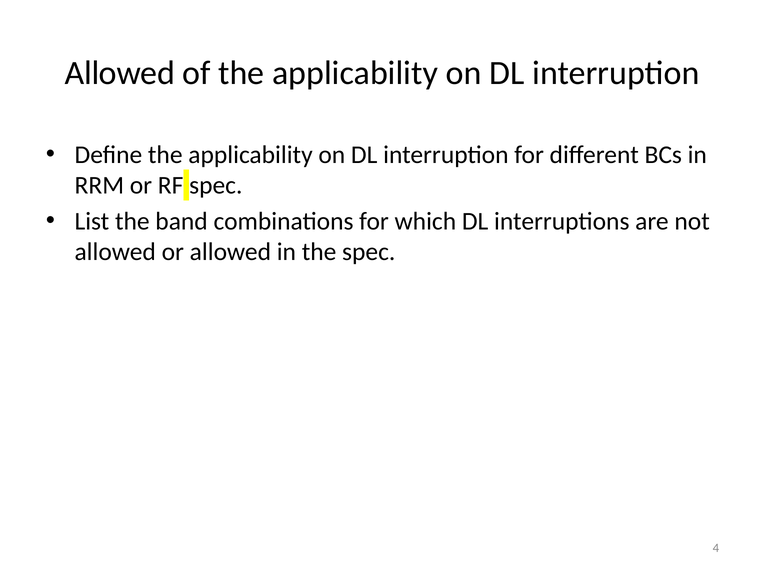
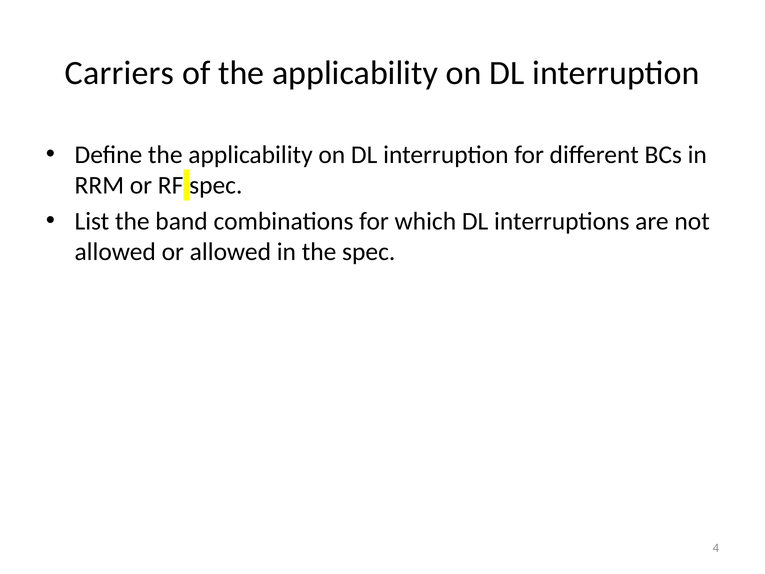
Allowed: Allowed -> Carriers (120, 73)
